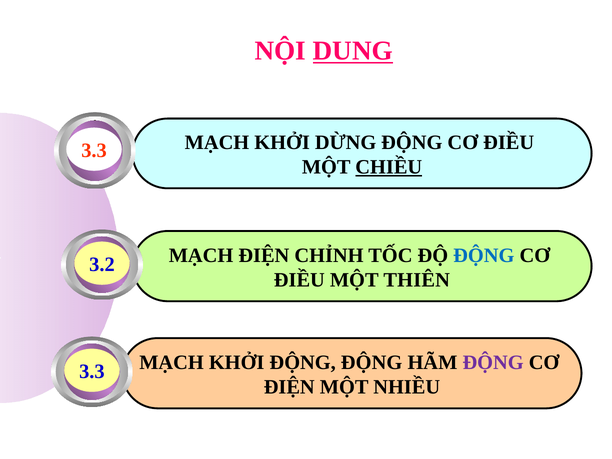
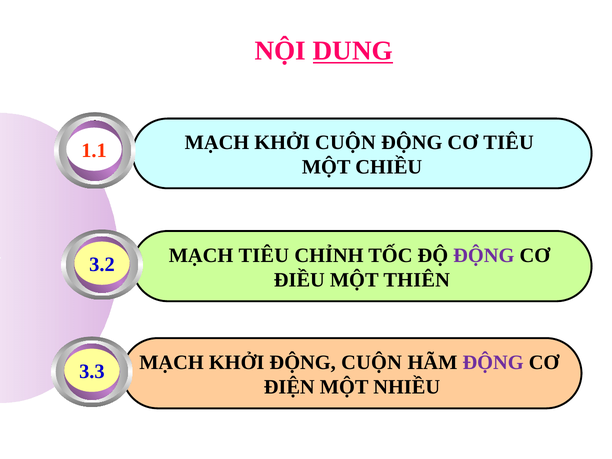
KHỞI DỪNG: DỪNG -> CUỘN (345, 143)
ĐIỀU: ĐIỀU -> TIÊU (509, 143)
3.3: 3.3 -> 1.1 (94, 151)
CHIỀU underline: present -> none (389, 167)
MẠCH ĐIỆN: ĐIỆN -> TIÊU (264, 255)
ĐỘNG colour: blue -> purple (484, 255)
ĐỘNG ĐỘNG: ĐỘNG -> CUỘN (372, 362)
